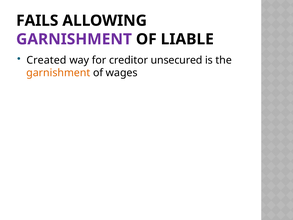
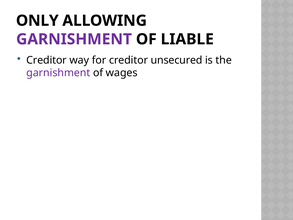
FAILS: FAILS -> ONLY (37, 21)
Created: Created -> Creditor (47, 60)
garnishment colour: orange -> purple (58, 73)
